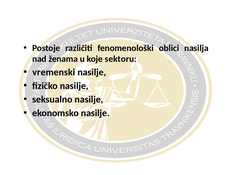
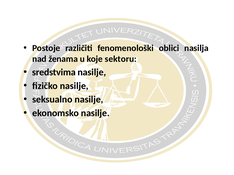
vremenski: vremenski -> sredstvima (54, 72)
